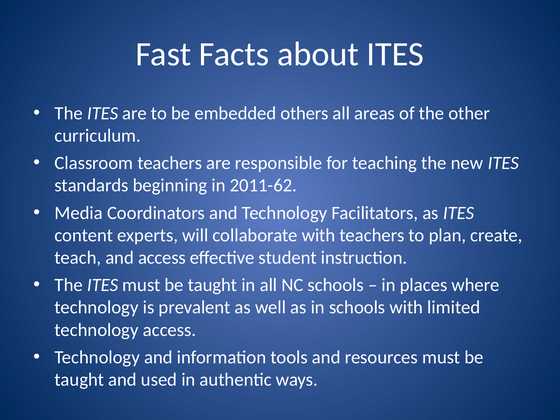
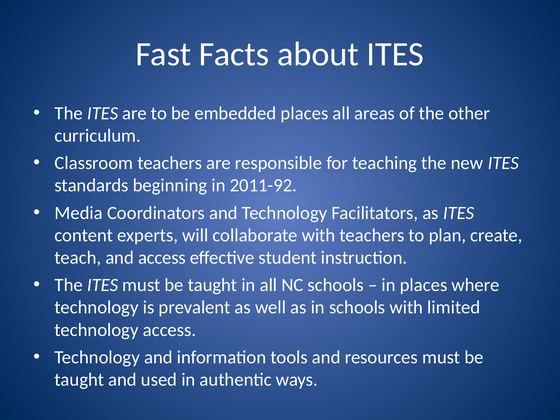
embedded others: others -> places (304, 113)
2011-62: 2011-62 -> 2011-92 (263, 185)
